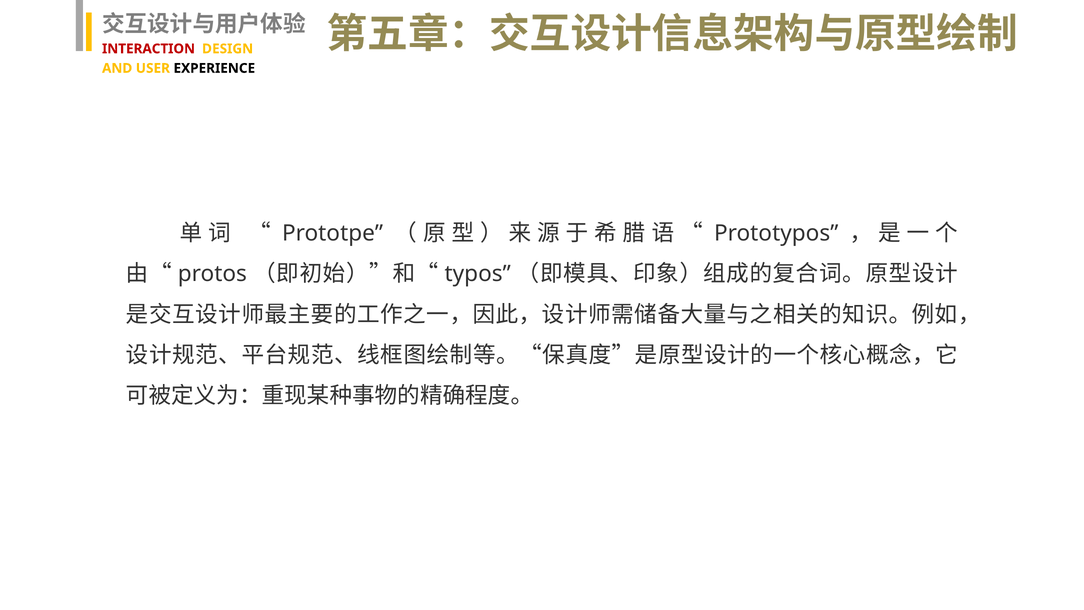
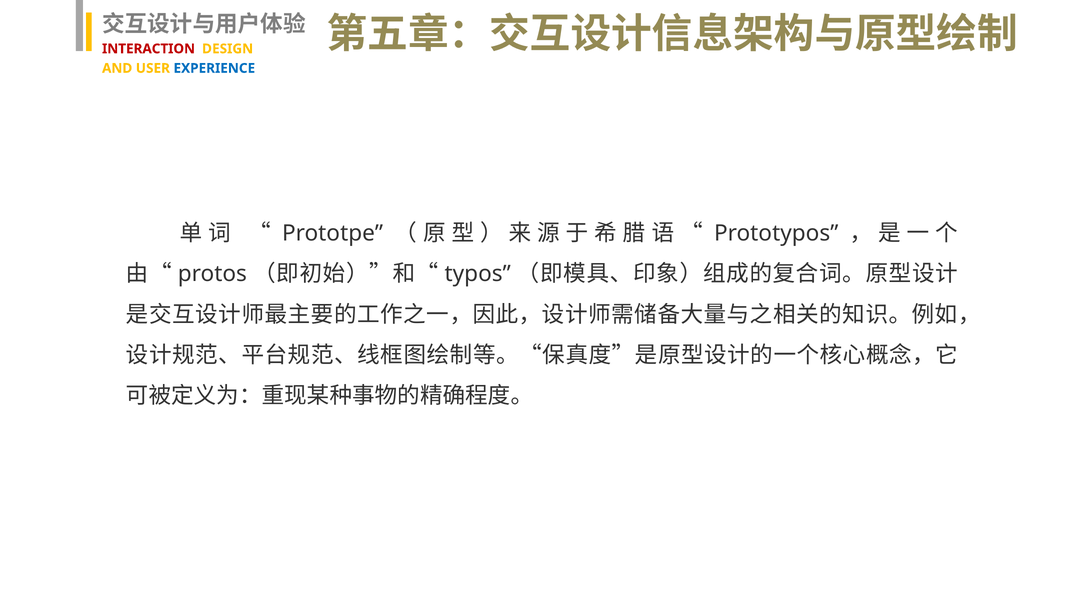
EXPERIENCE colour: black -> blue (214, 68)
